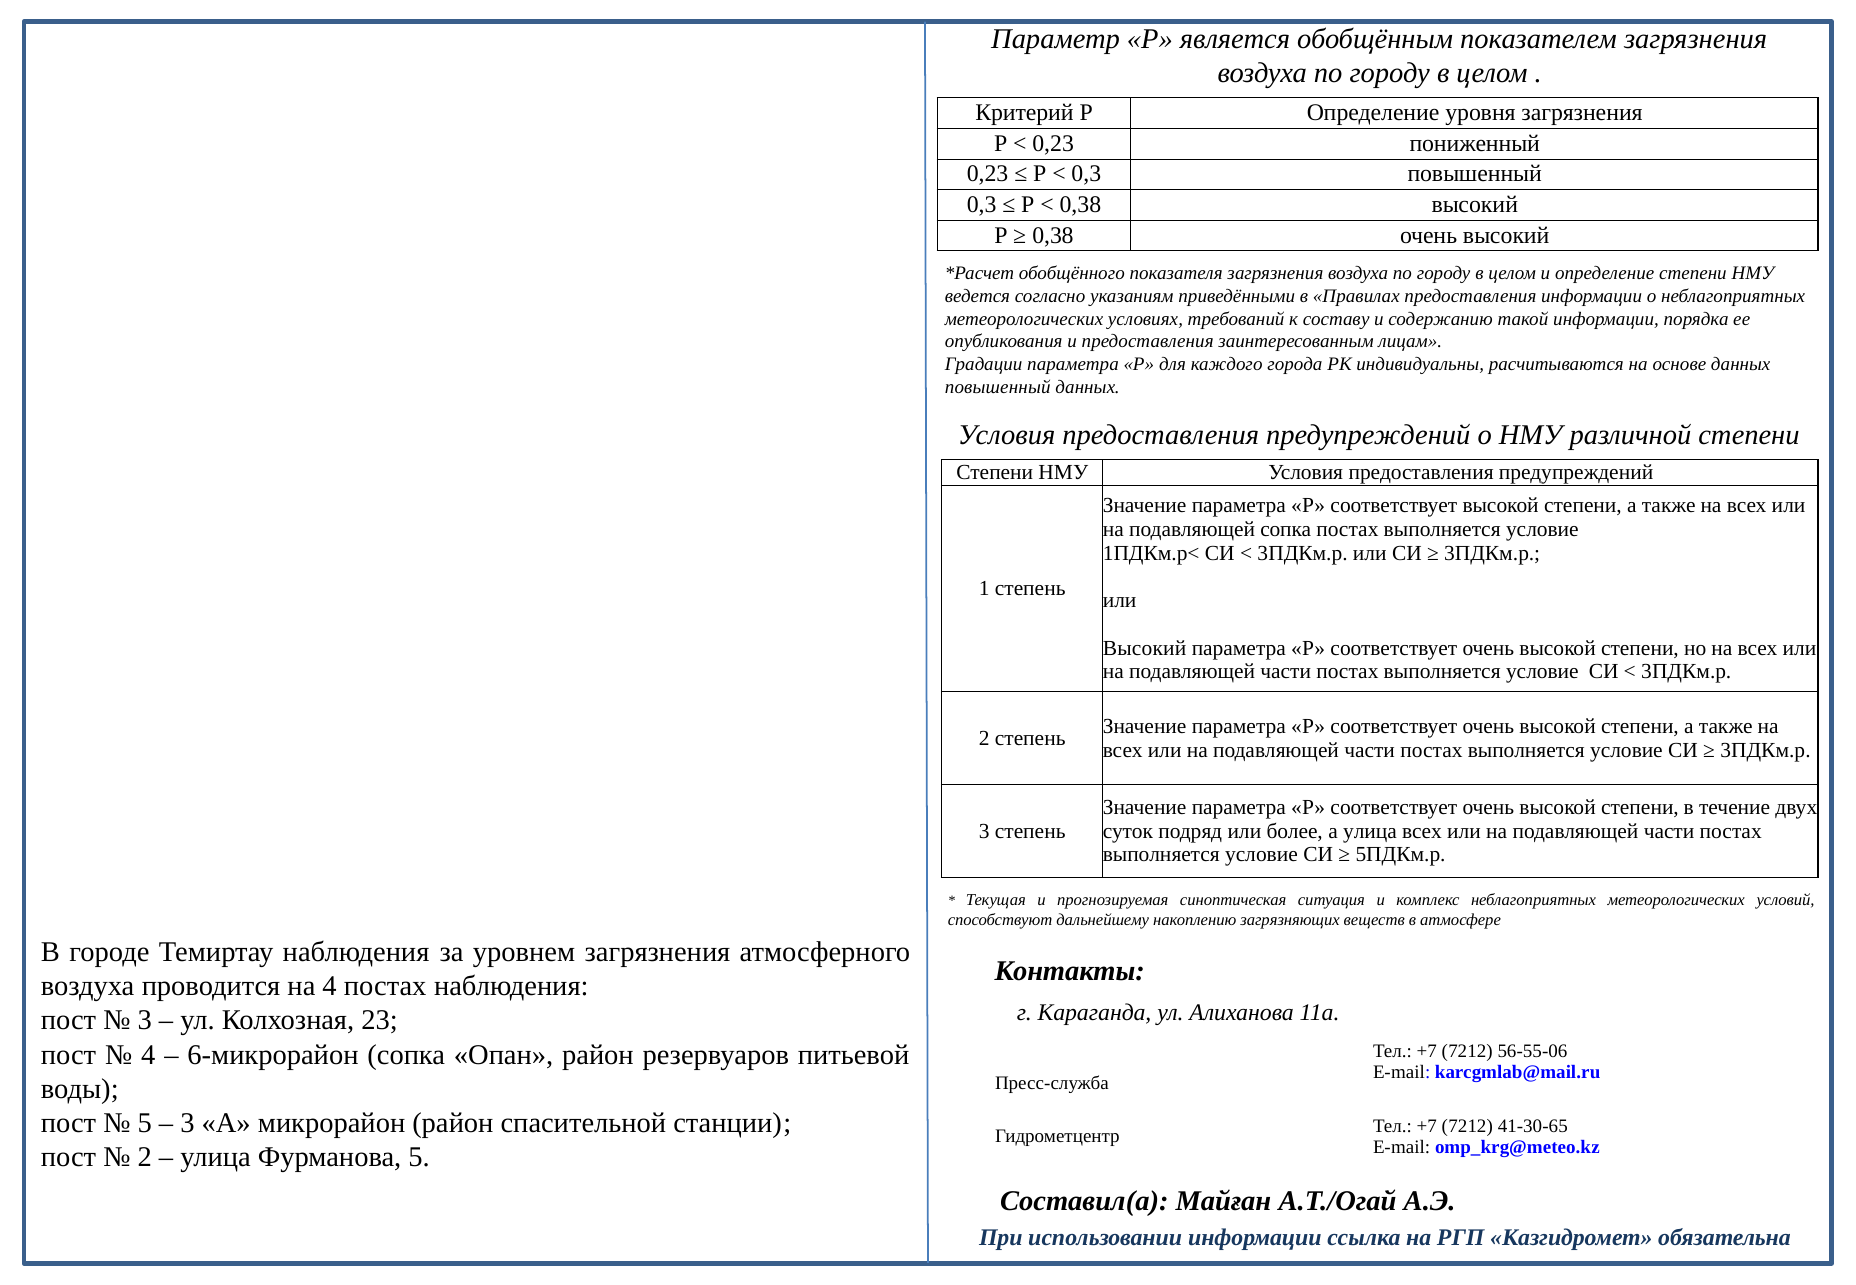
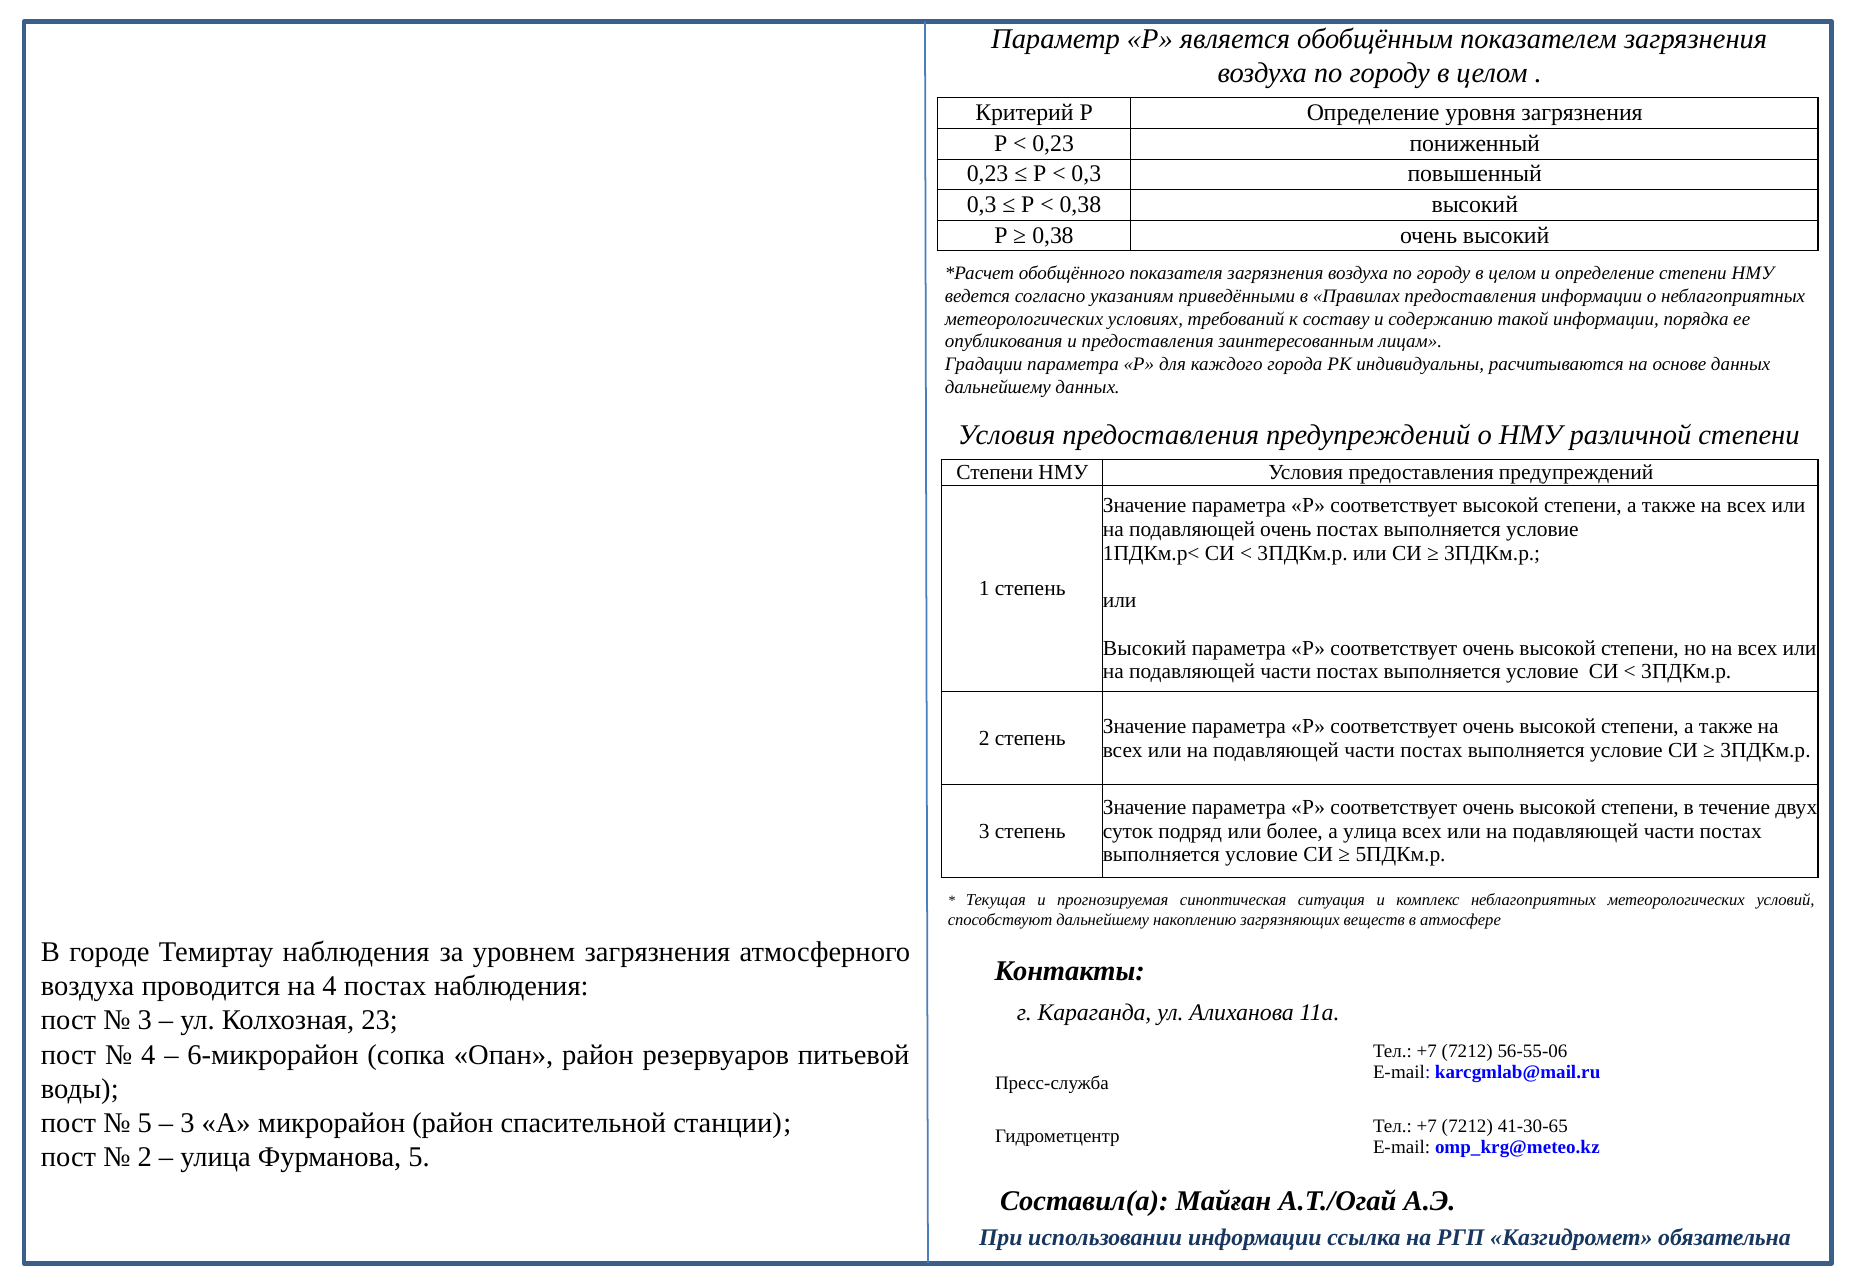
повышенный: повышенный -> дальнейшему (998, 387)
подавляющей сопка: сопка -> очень (1286, 529)
